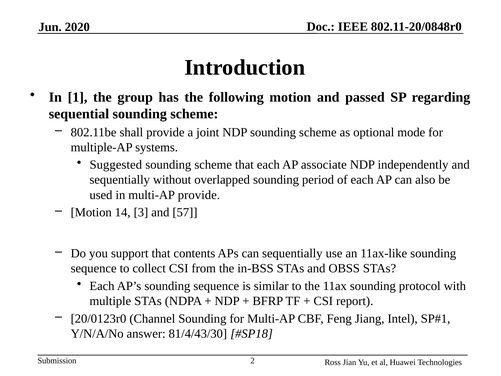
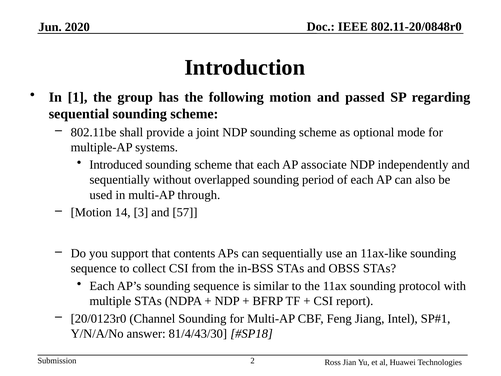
Suggested: Suggested -> Introduced (116, 165)
multi-AP provide: provide -> through (199, 195)
